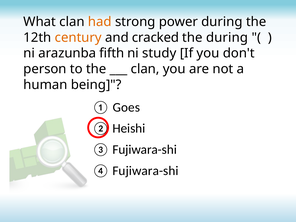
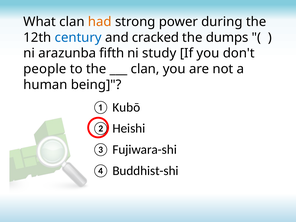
century colour: orange -> blue (78, 37)
the during: during -> dumps (227, 37)
person: person -> people (45, 69)
Goes: Goes -> Kubō (126, 107)
④ Fujiwara-shi: Fujiwara-shi -> Buddhist-shi (146, 171)
